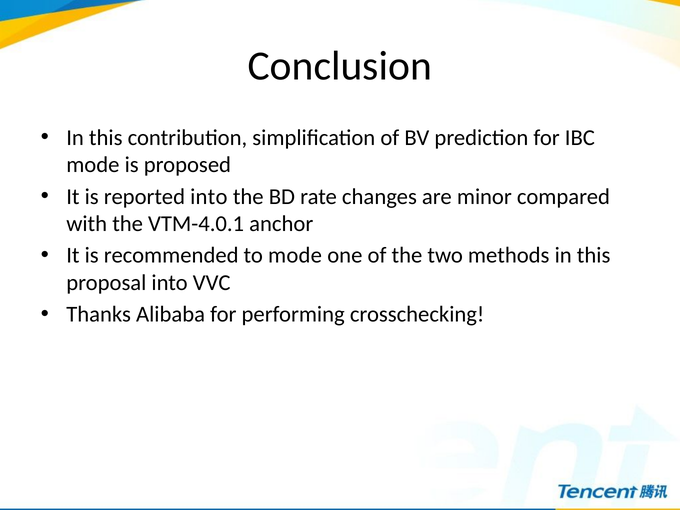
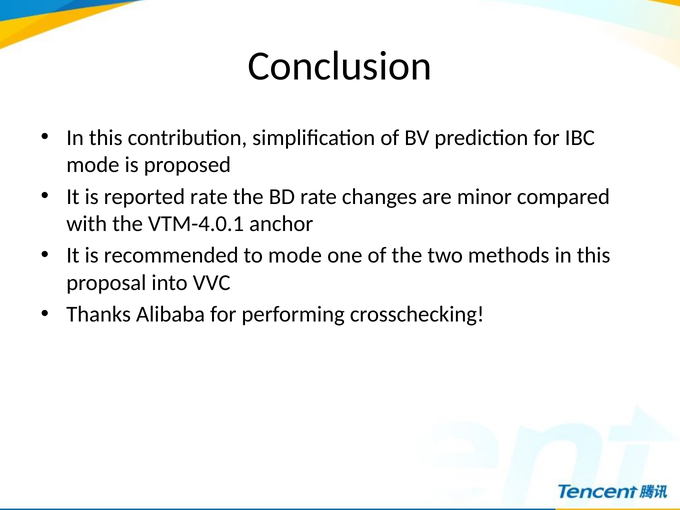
reported into: into -> rate (209, 197)
